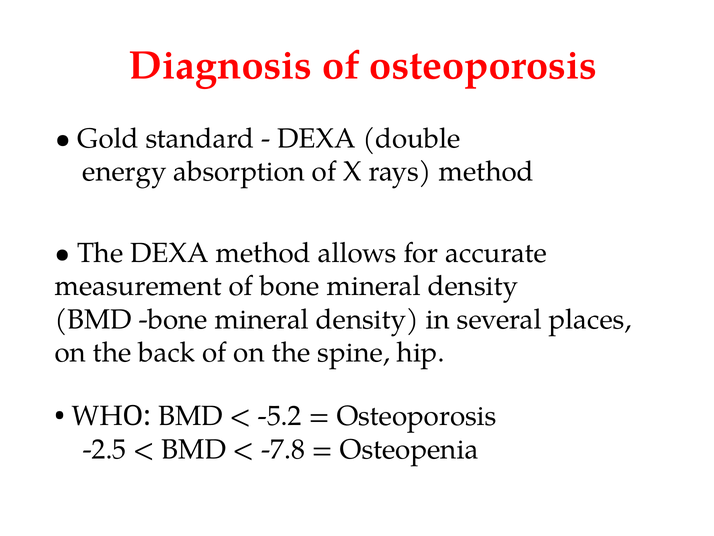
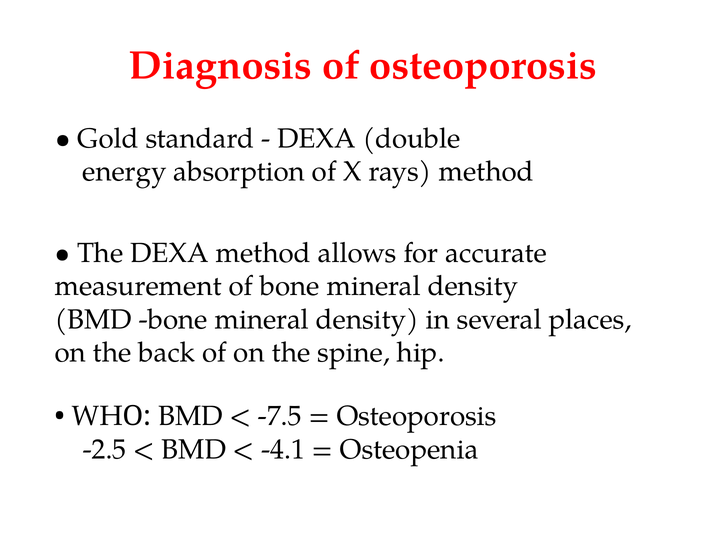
-5.2: -5.2 -> -7.5 (280, 416)
-7.8: -7.8 -> -4.1 (283, 449)
